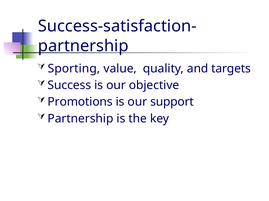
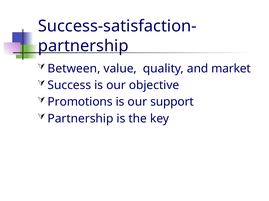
Sporting: Sporting -> Between (74, 69)
targets: targets -> market (231, 69)
